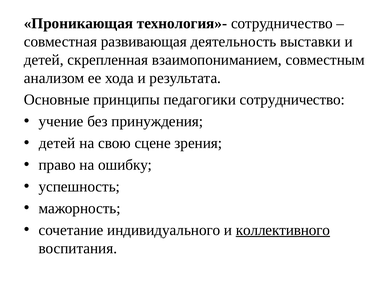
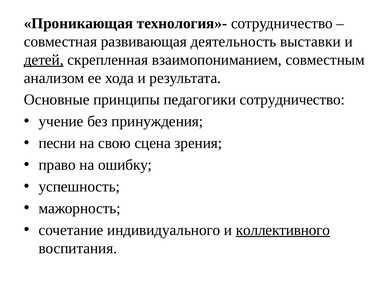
детей underline: none -> present (44, 60)
детей: детей -> песни (57, 143)
сцене: сцене -> сцена (153, 143)
